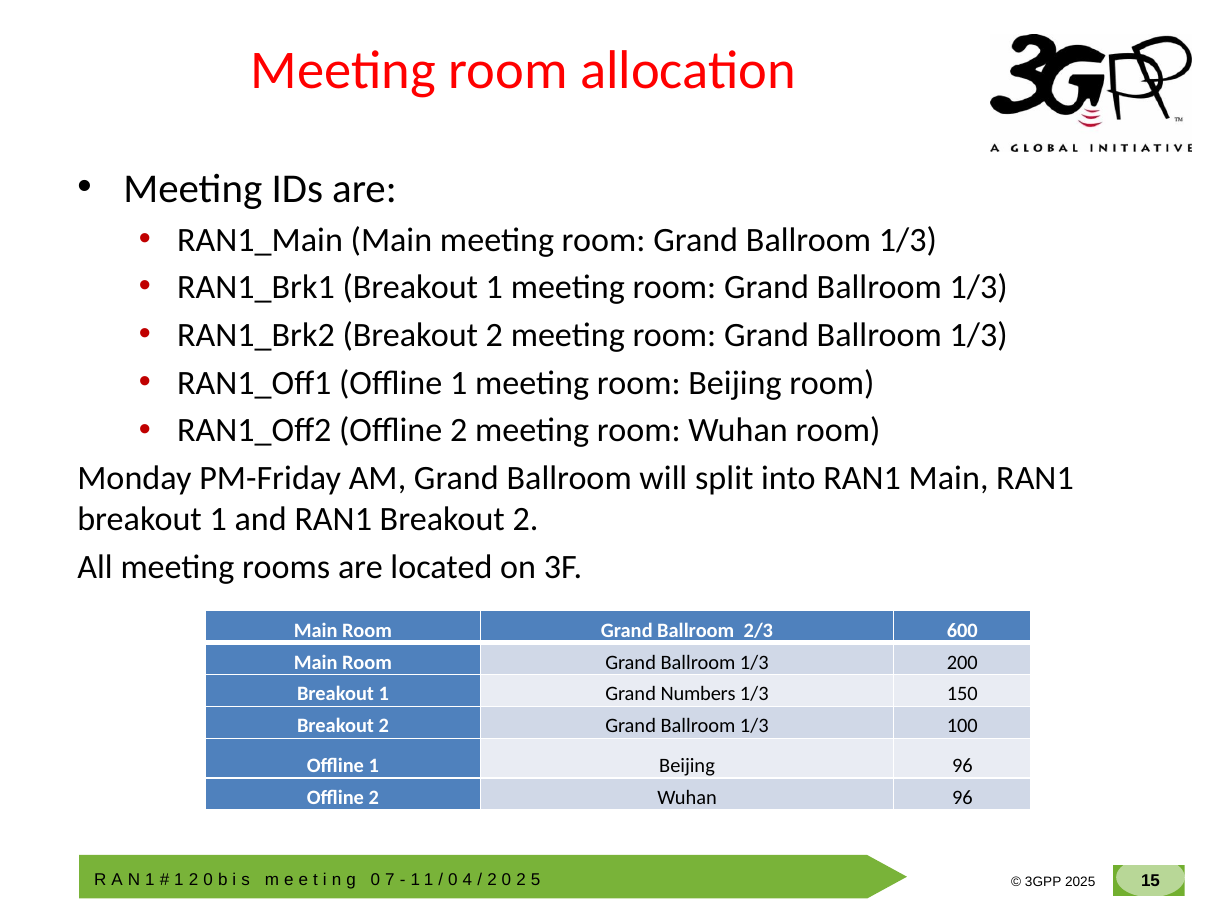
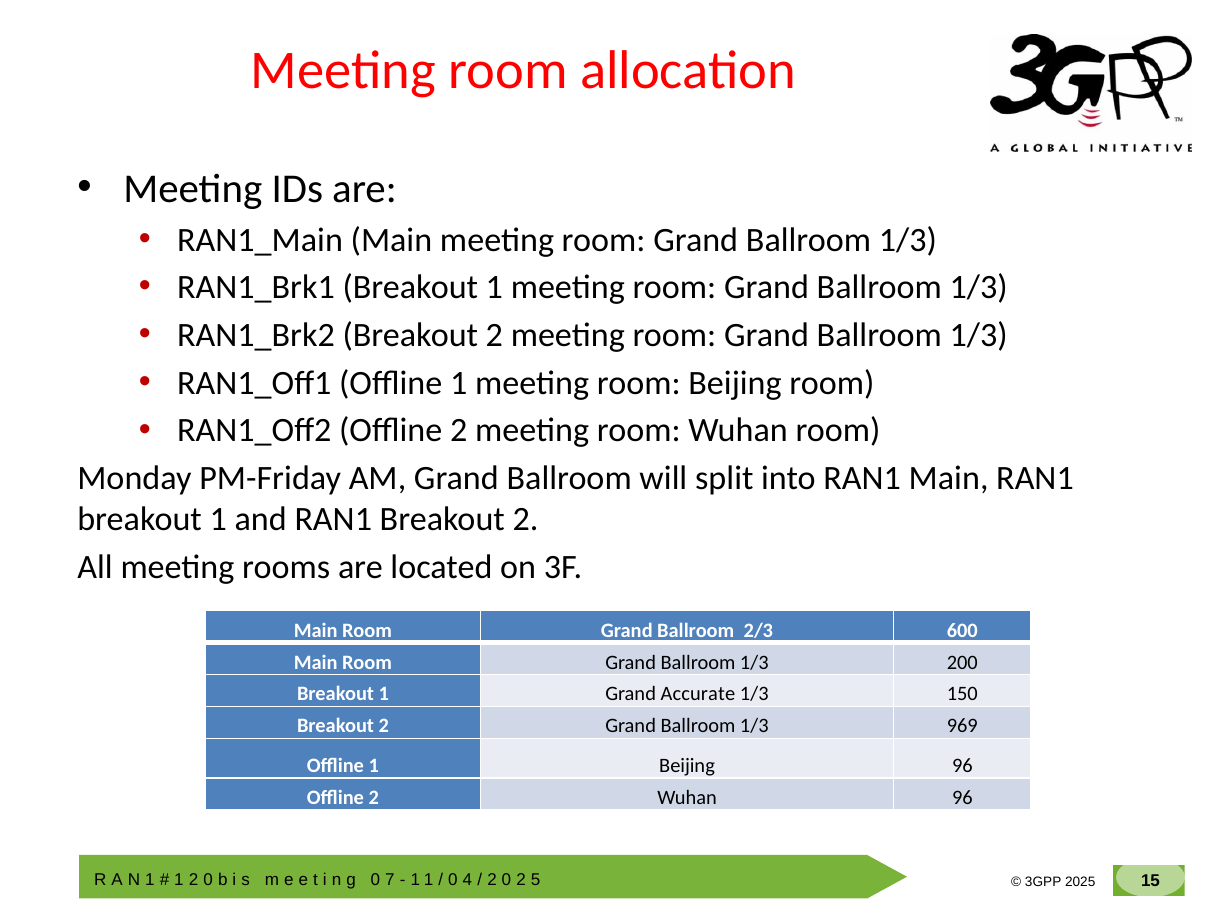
Numbers: Numbers -> Accurate (698, 694)
100: 100 -> 969 (962, 726)
